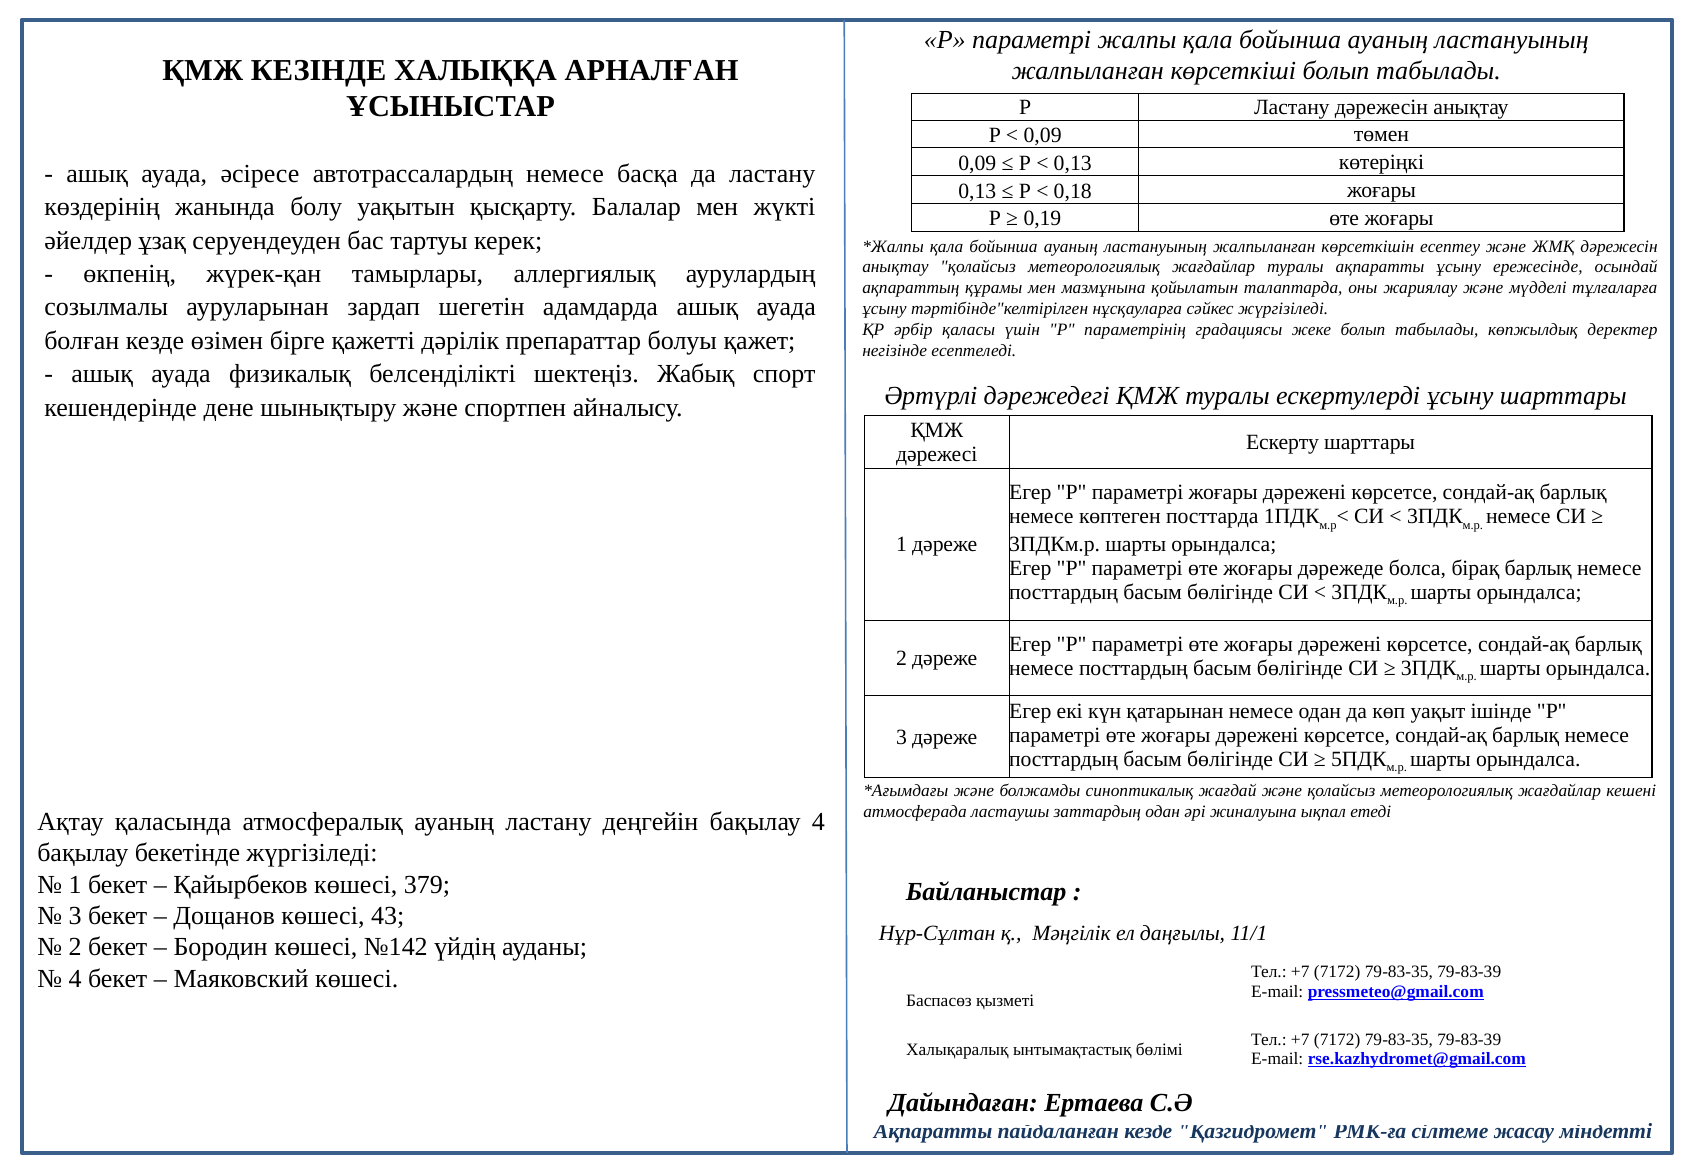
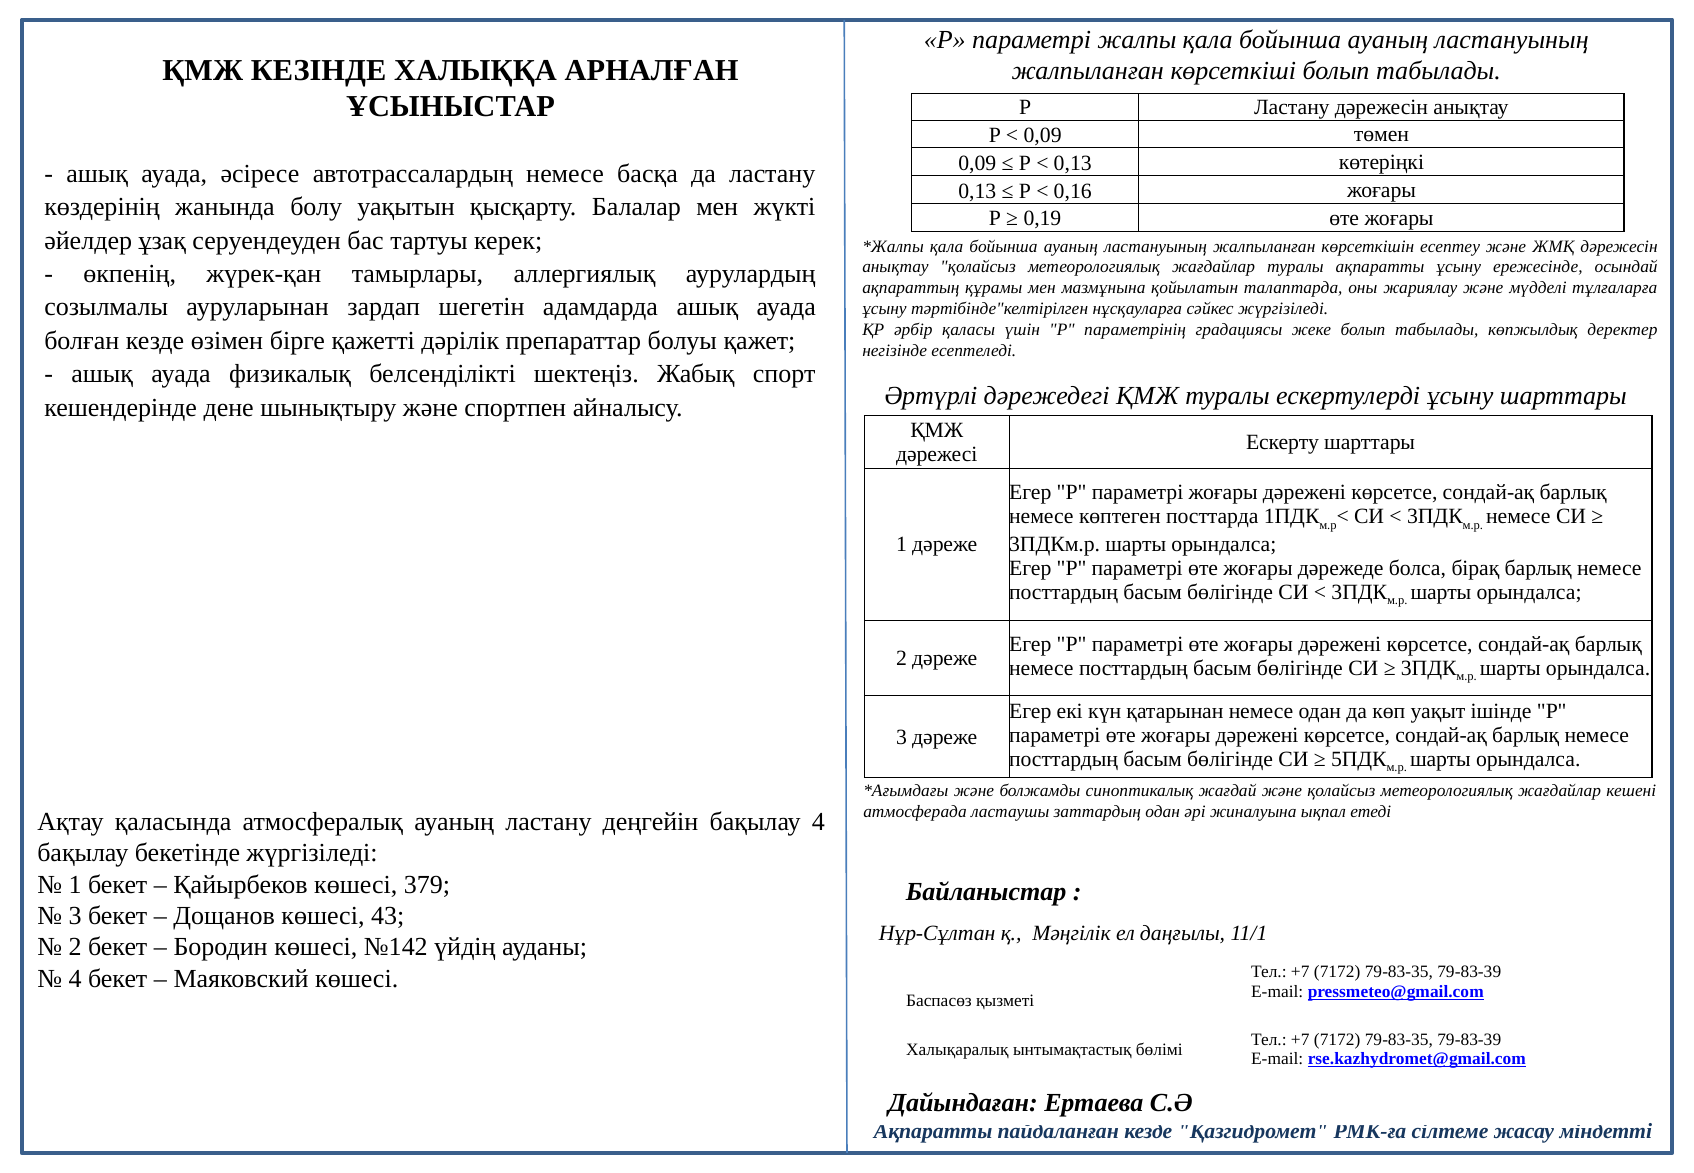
0,18: 0,18 -> 0,16 (1073, 191)
